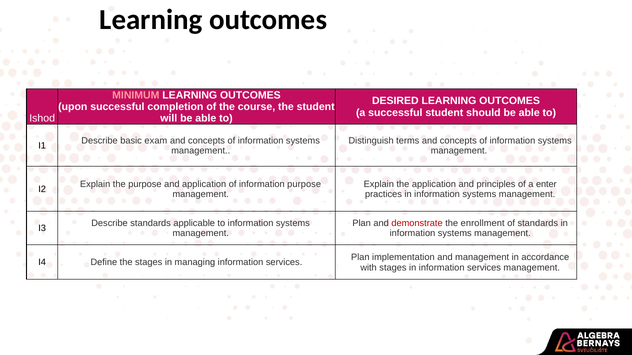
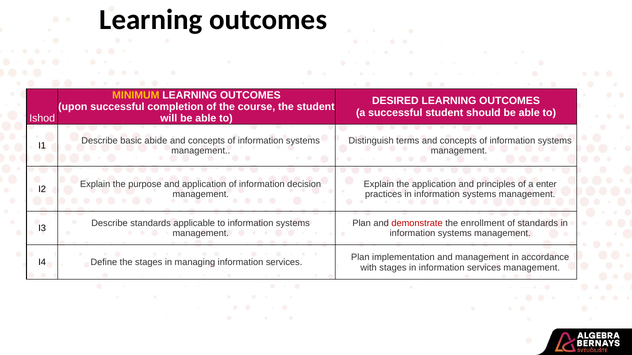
MINIMUM colour: pink -> yellow (136, 95)
exam: exam -> abide (156, 141)
information purpose: purpose -> decision (304, 184)
